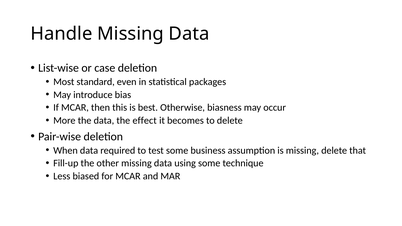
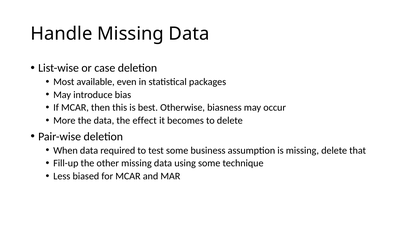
standard: standard -> available (96, 82)
